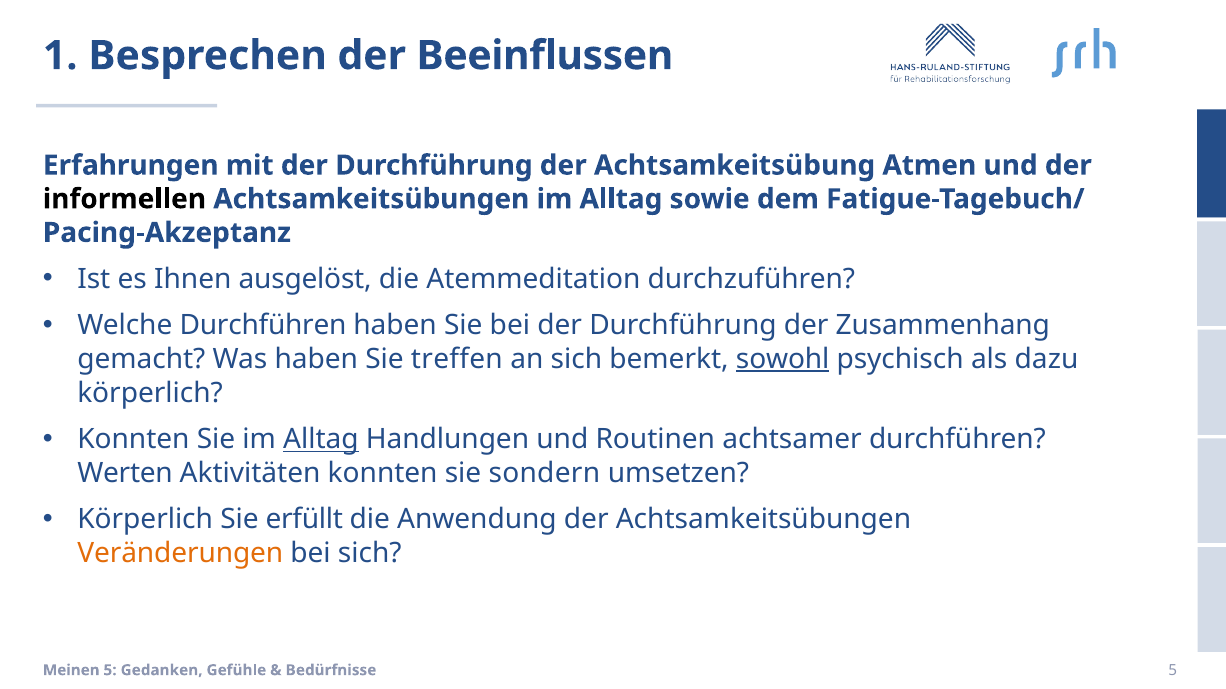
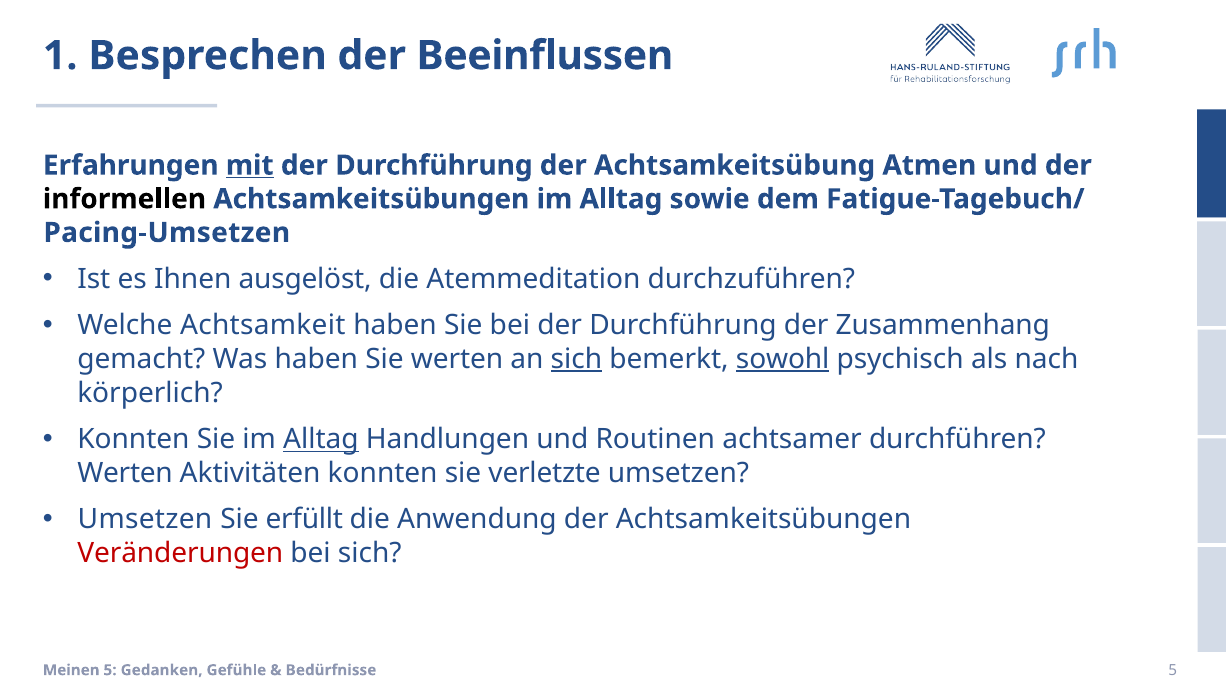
mit underline: none -> present (250, 166)
Pacing-Akzeptanz: Pacing-Akzeptanz -> Pacing-Umsetzen (167, 233)
Welche Durchführen: Durchführen -> Achtsamkeit (263, 326)
Sie treffen: treffen -> werten (457, 360)
sich underline: none -> present (576, 360)
dazu: dazu -> nach (1047, 360)
sondern: sondern -> verletzte (545, 473)
Körperlich: Körperlich -> Umsetzen (145, 520)
Veränderungen colour: orange -> red (180, 554)
